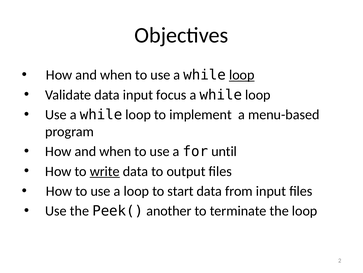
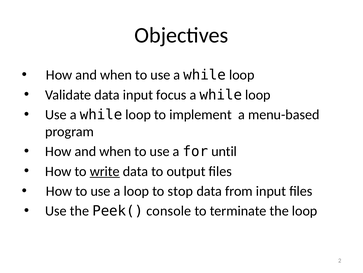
loop underline: present -> none (242, 75)
start: start -> stop (180, 191)
another: another -> console (169, 210)
